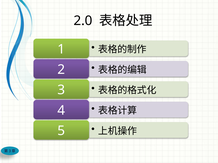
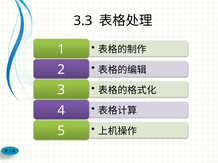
2.0: 2.0 -> 3.3 (83, 21)
